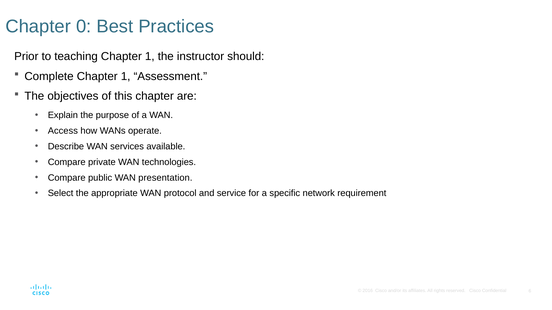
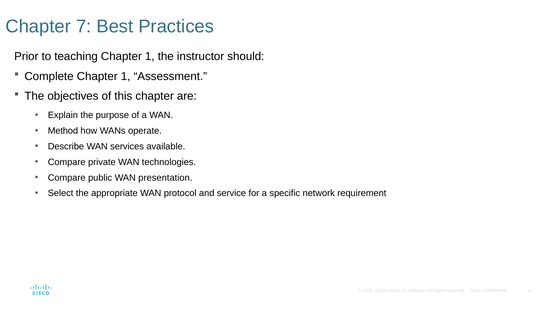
0: 0 -> 7 (84, 27)
Access: Access -> Method (63, 131)
